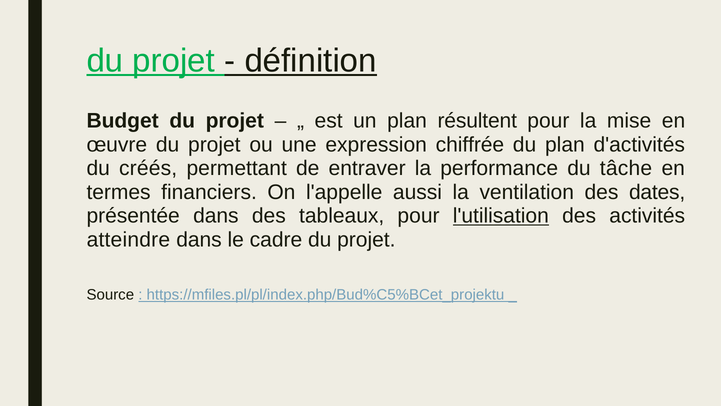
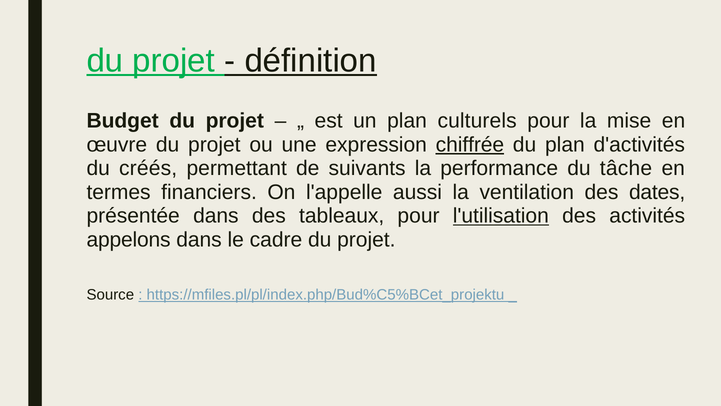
résultent: résultent -> culturels (477, 121)
chiffrée underline: none -> present (470, 144)
entraver: entraver -> suivants (367, 168)
atteindre: atteindre -> appelons (129, 239)
